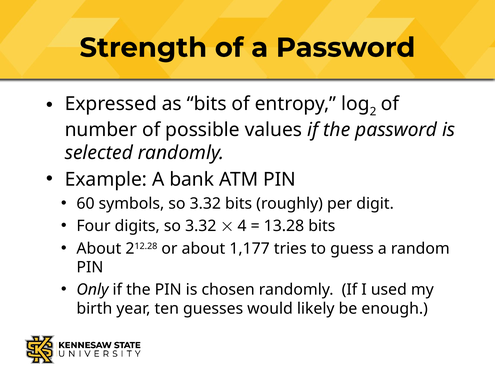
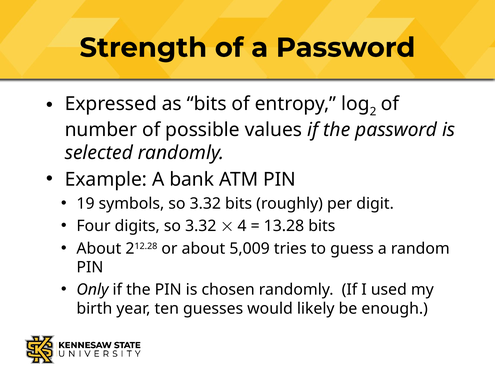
60: 60 -> 19 (86, 204)
1,177: 1,177 -> 5,009 (250, 249)
